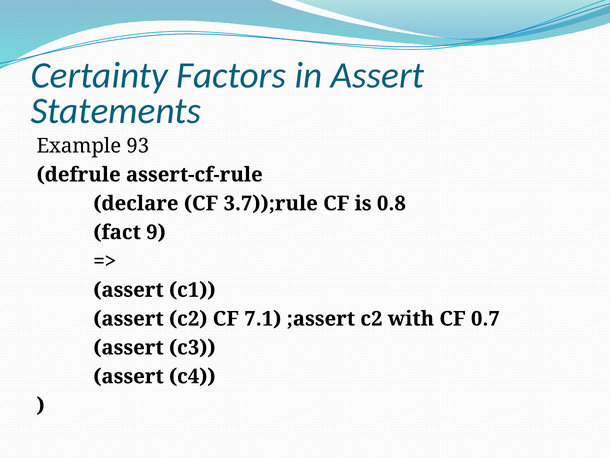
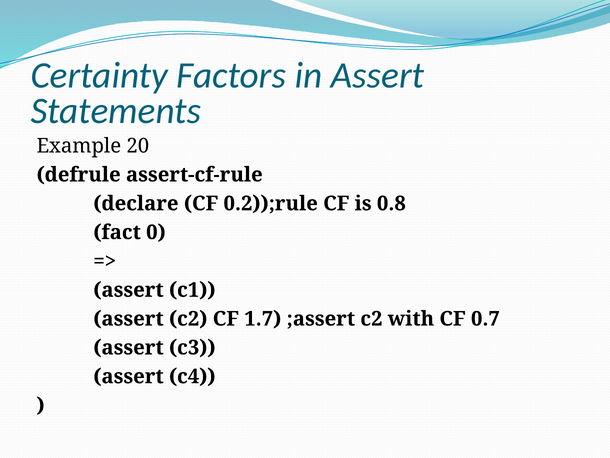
93: 93 -> 20 (138, 146)
3.7));rule: 3.7));rule -> 0.2));rule (271, 203)
9: 9 -> 0 (156, 232)
7.1: 7.1 -> 1.7 (263, 319)
